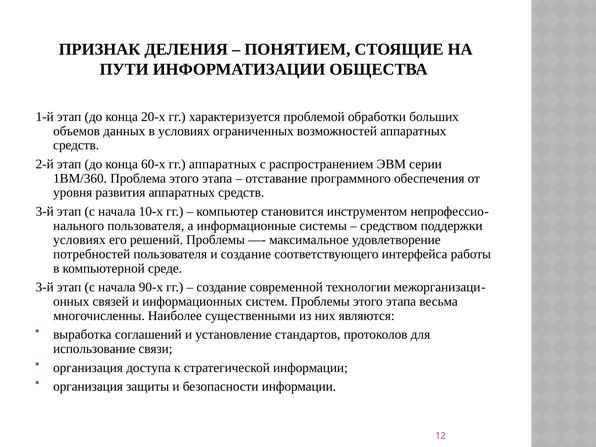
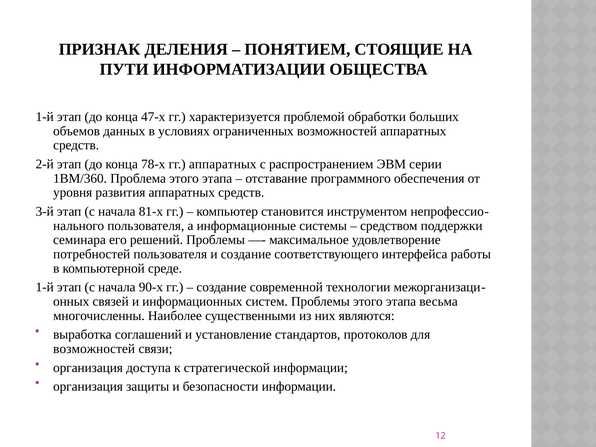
20-х: 20-х -> 47-х (153, 117)
60-х: 60-х -> 78-х (153, 164)
10-х: 10-х -> 81-х (151, 211)
условиях: условиях -> семинара (79, 240)
3-й: 3-й -> 1-й (45, 287)
использование: использование -> возможностей (94, 349)
